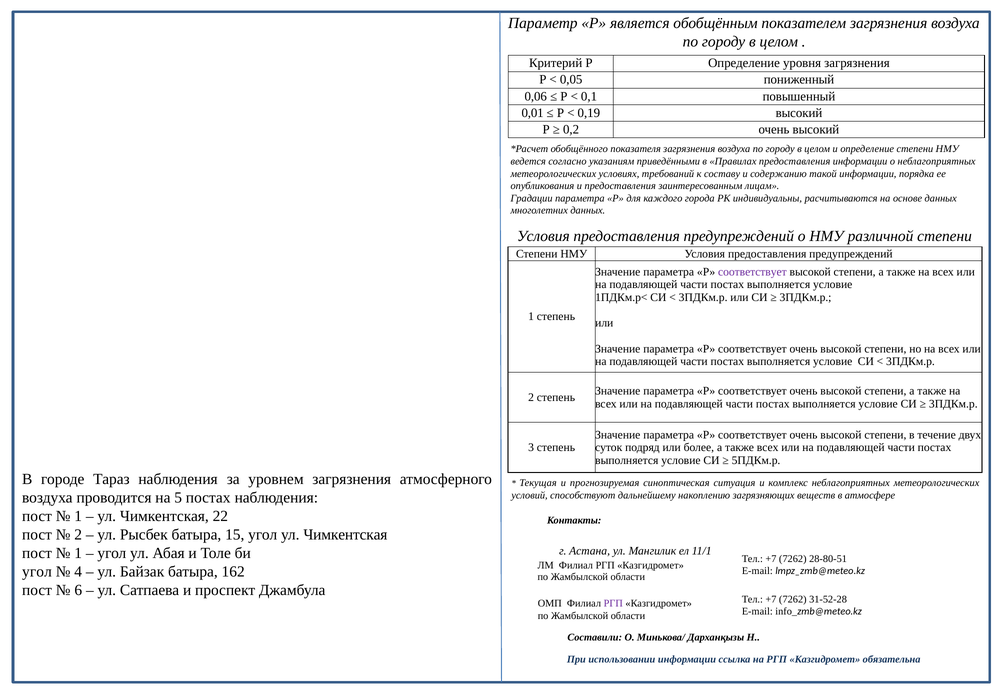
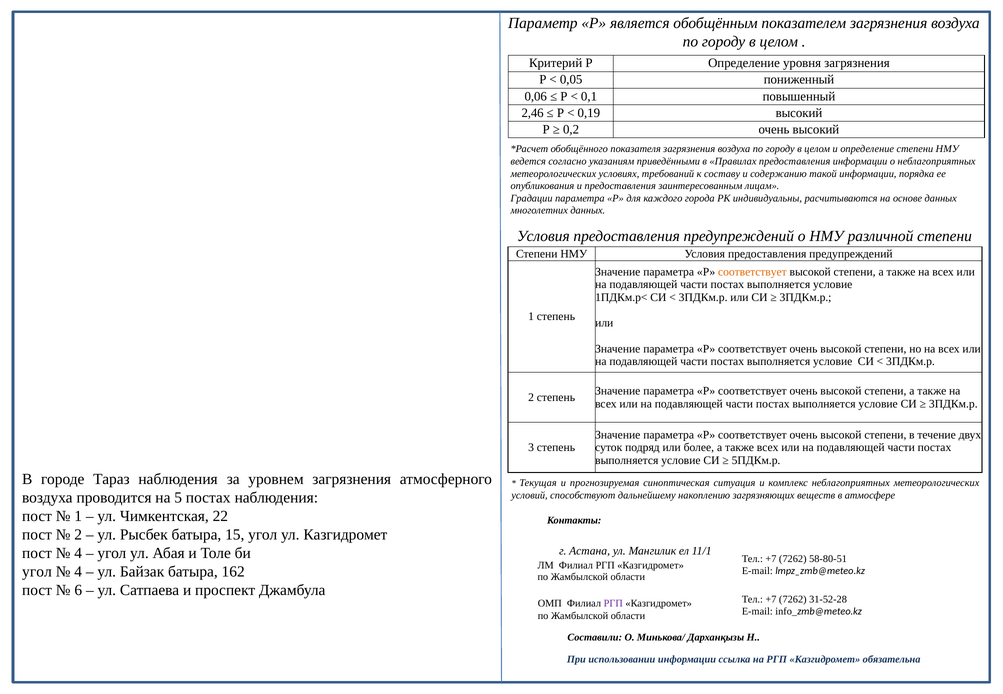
0,01: 0,01 -> 2,46 (533, 113)
соответствует colour: purple -> orange (752, 272)
угол ул Чимкентская: Чимкентская -> Казгидромет (345, 535)
1: 1 -> 4 (78, 553)
28-80-51: 28-80-51 -> 58-80-51 (828, 559)
